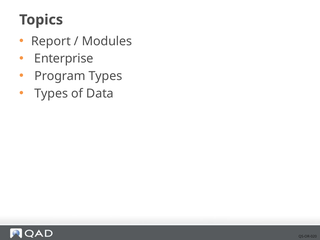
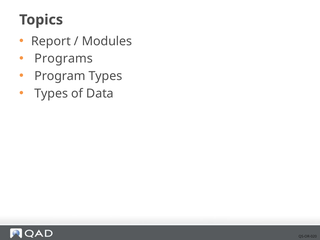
Enterprise: Enterprise -> Programs (64, 59)
